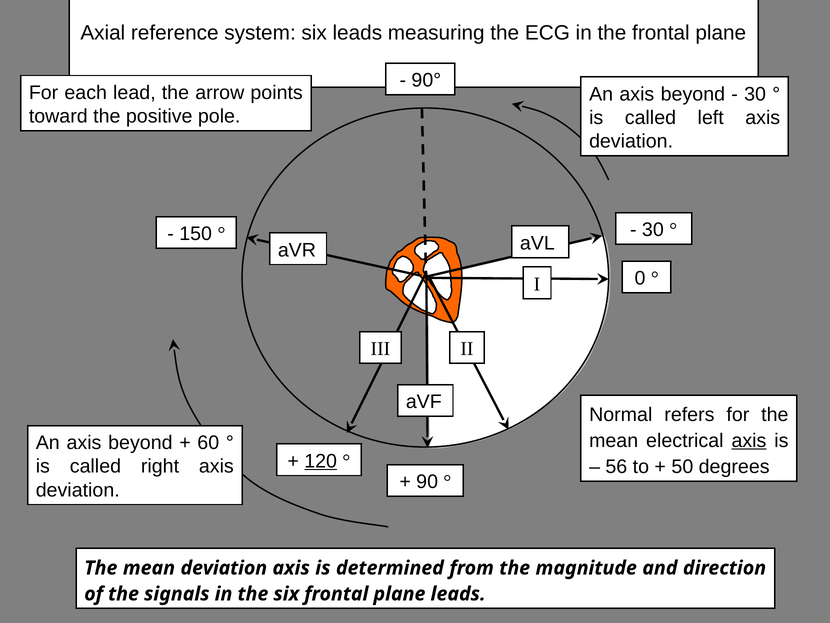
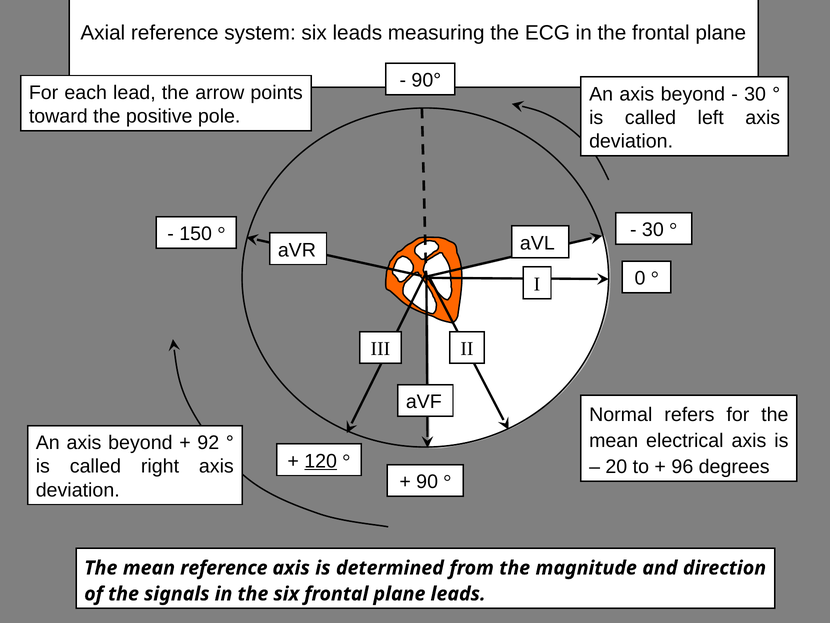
axis underline: present -> none (749, 440)
60: 60 -> 92 (208, 443)
56: 56 -> 20 (616, 466)
50: 50 -> 96 (682, 466)
mean deviation: deviation -> reference (224, 568)
